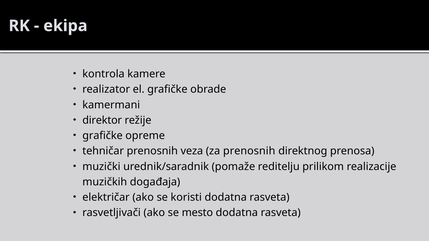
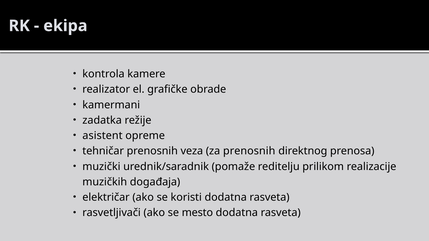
direktor: direktor -> zadatka (102, 120)
grafičke: grafičke -> asistent (102, 136)
